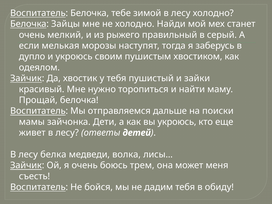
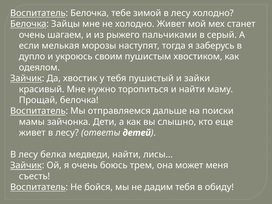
холодно Найди: Найди -> Живет (171, 24)
мелкий: мелкий -> шагаем (65, 35)
правильный: правильный -> пальчиками (170, 35)
вы укроюсь: укроюсь -> слышно (177, 122)
медведи волка: волка -> найти (127, 154)
